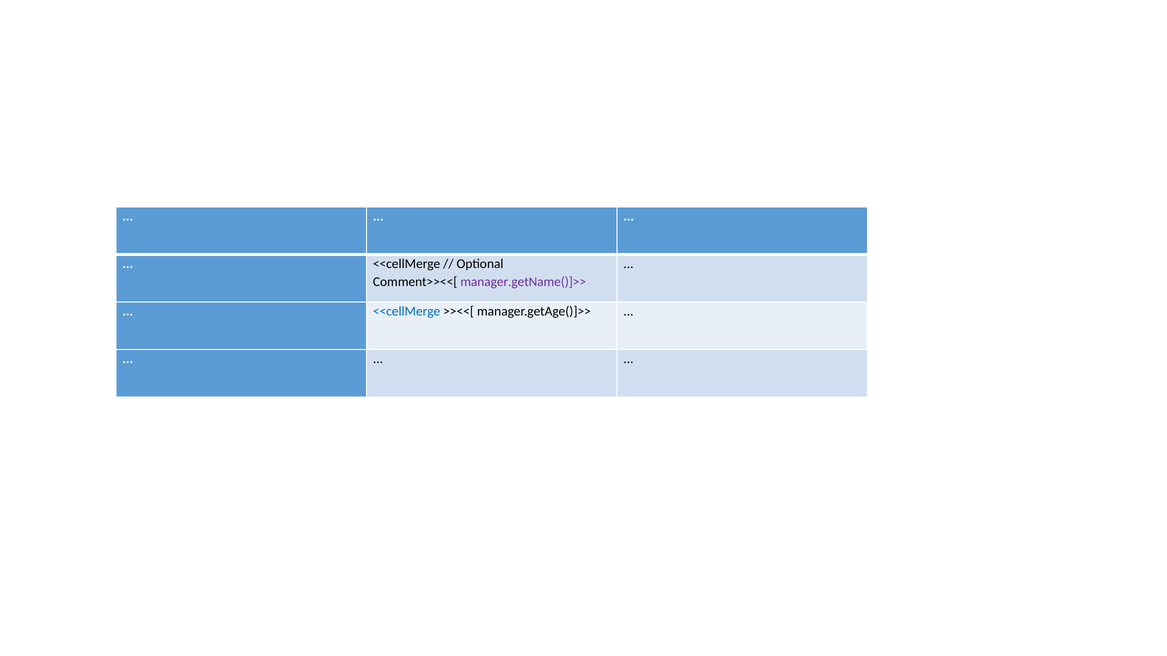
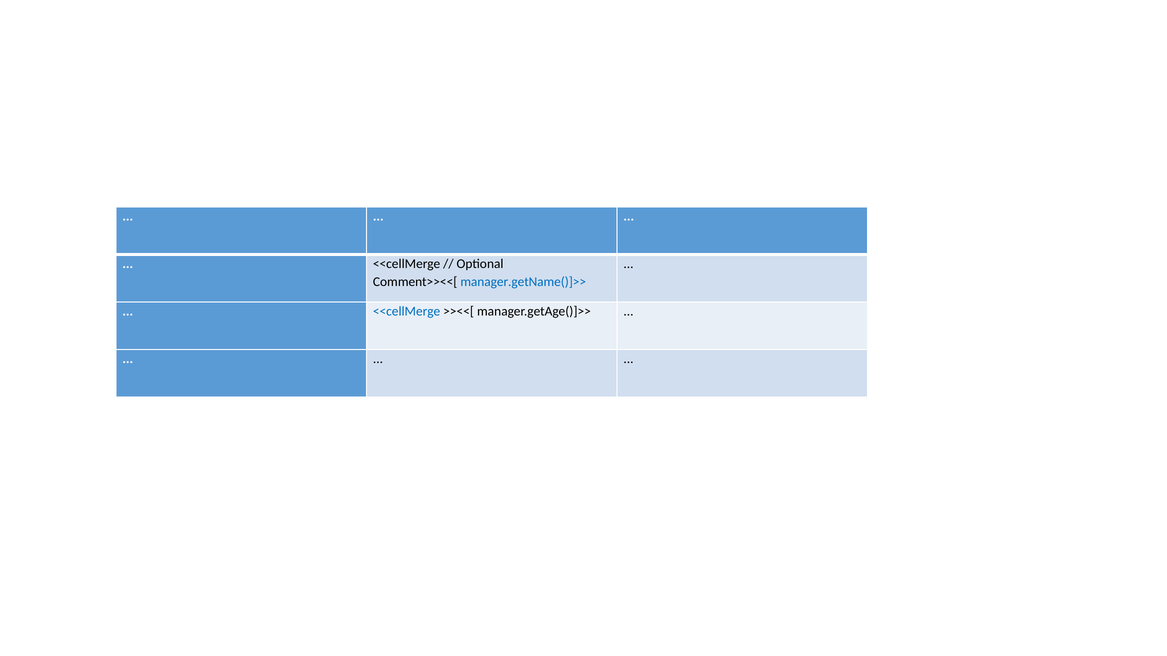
manager.getName()]>> colour: purple -> blue (523, 282)
